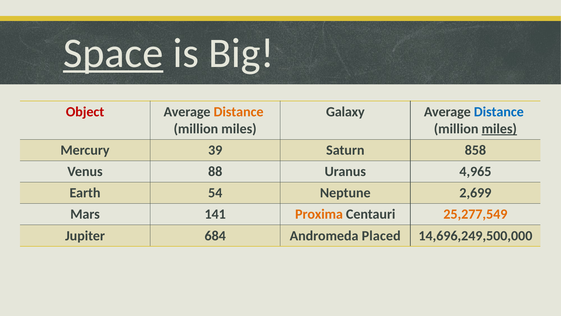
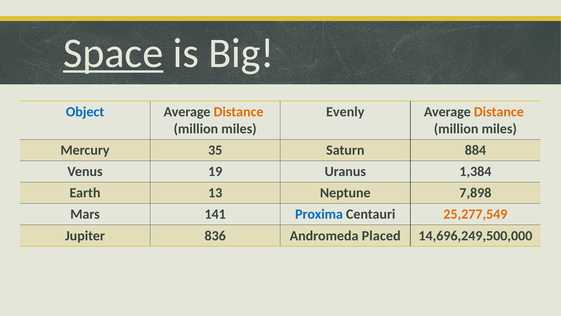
Object colour: red -> blue (85, 112)
Galaxy: Galaxy -> Evenly (345, 112)
Distance colour: blue -> orange (499, 112)
miles underline: present -> none (499, 129)
39: 39 -> 35 (215, 150)
858: 858 -> 884 (475, 150)
88: 88 -> 19 (215, 171)
4,965: 4,965 -> 1,384 (475, 171)
54: 54 -> 13 (215, 193)
2,699: 2,699 -> 7,898 (475, 193)
Proxima colour: orange -> blue (319, 214)
684: 684 -> 836 (215, 235)
